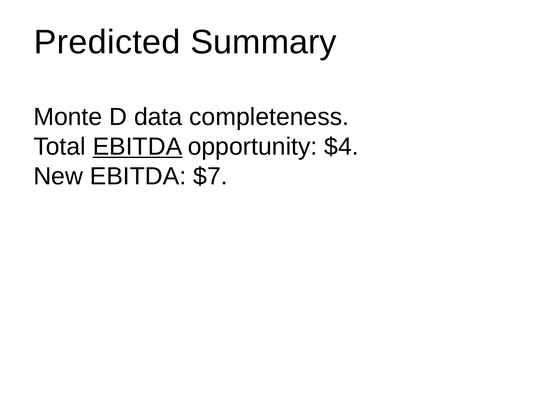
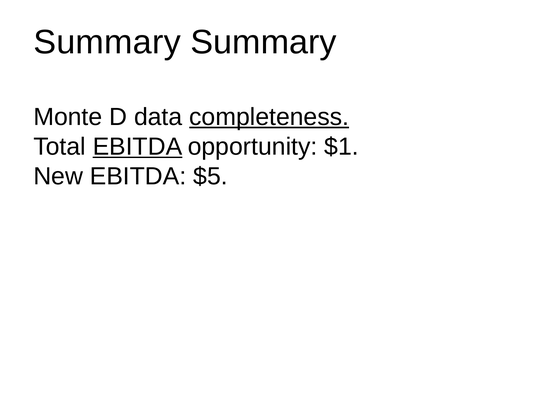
Predicted: Predicted -> Summary (107, 42)
completeness underline: none -> present (269, 117)
$4: $4 -> $1 (341, 147)
$7: $7 -> $5 (211, 177)
